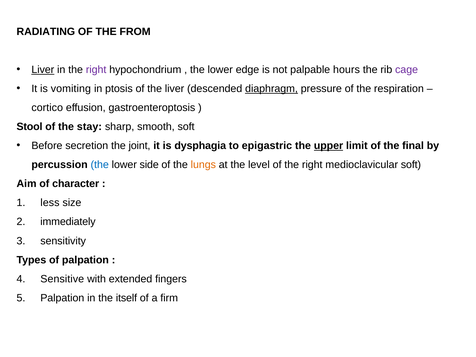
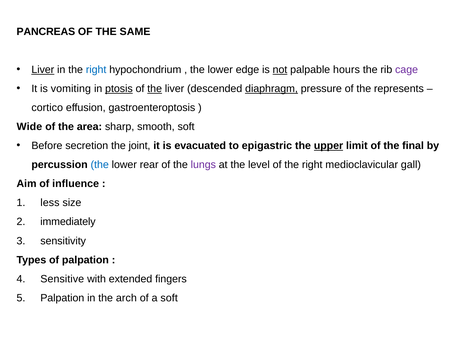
RADIATING: RADIATING -> PANCREAS (46, 32)
FROM: FROM -> SAME (135, 32)
right colour: purple -> blue (96, 70)
not underline: none -> present (280, 70)
ptosis underline: none -> present (119, 89)
the underline: none -> present (155, 89)
respiration: respiration -> represents (399, 89)
Stool: Stool -> Wide (29, 127)
stay: stay -> area (89, 127)
dysphagia: dysphagia -> evacuated (200, 146)
side: side -> rear (149, 165)
lungs colour: orange -> purple (203, 165)
medioclavicular soft: soft -> gall (411, 165)
character: character -> influence (76, 184)
itself: itself -> arch (126, 298)
a firm: firm -> soft (169, 298)
